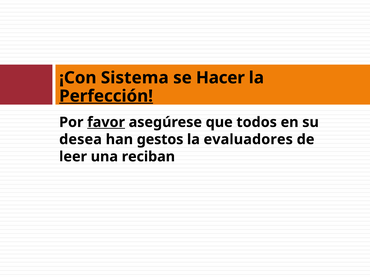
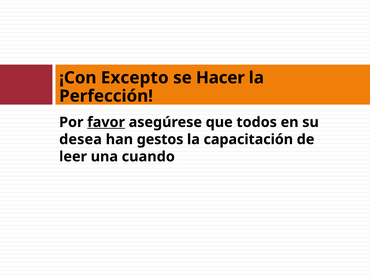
Sistema: Sistema -> Excepto (135, 78)
Perfección underline: present -> none (106, 96)
evaluadores: evaluadores -> capacitación (248, 140)
reciban: reciban -> cuando (148, 157)
